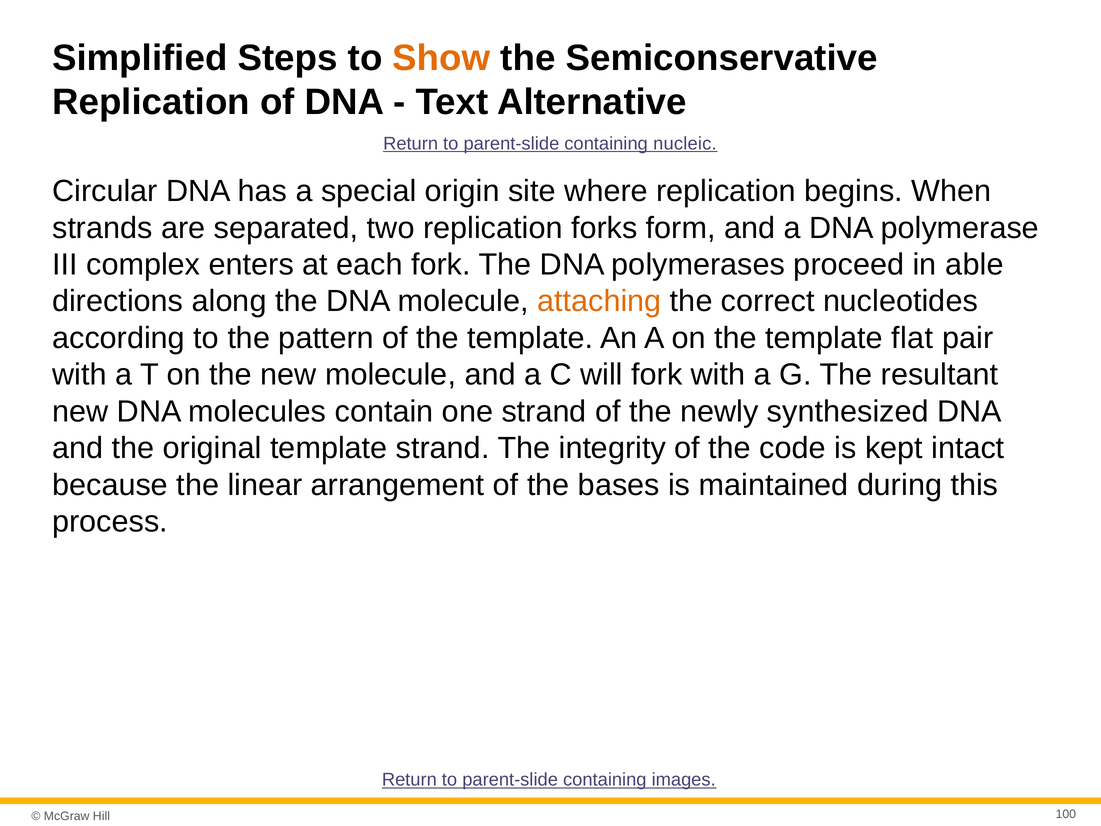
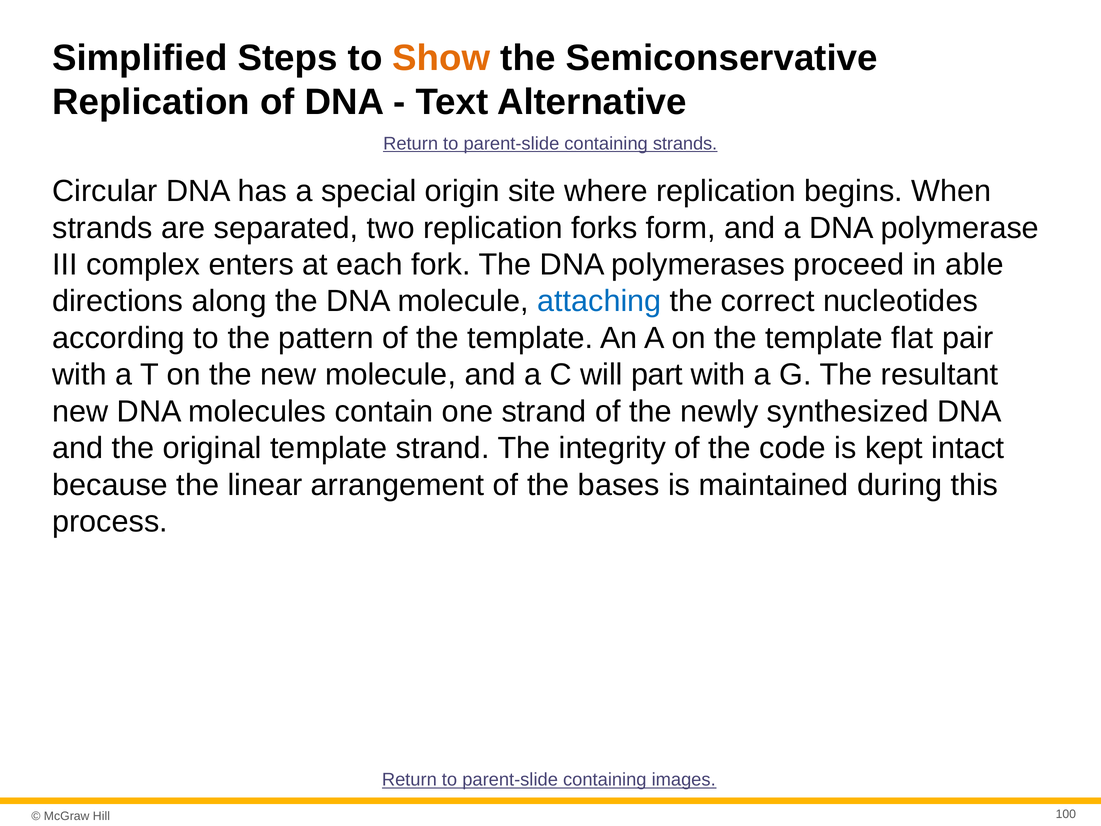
containing nucleic: nucleic -> strands (685, 143)
attaching colour: orange -> blue (599, 301)
will fork: fork -> part (657, 375)
